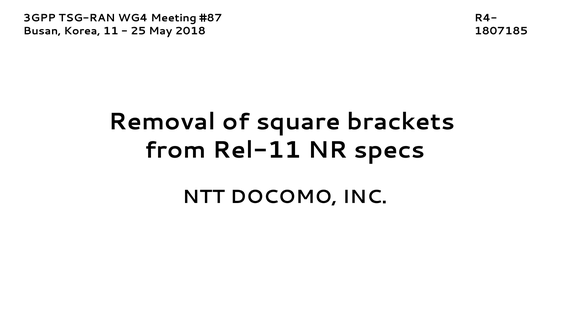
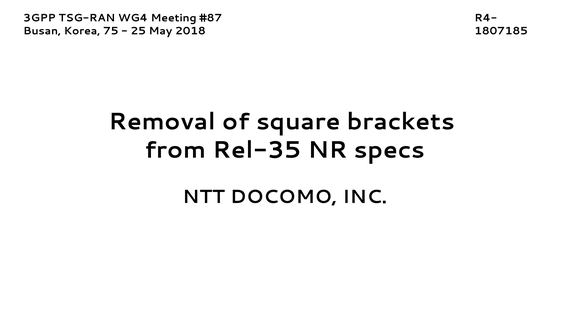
11: 11 -> 75 (111, 31)
Rel-11: Rel-11 -> Rel-35 (257, 150)
